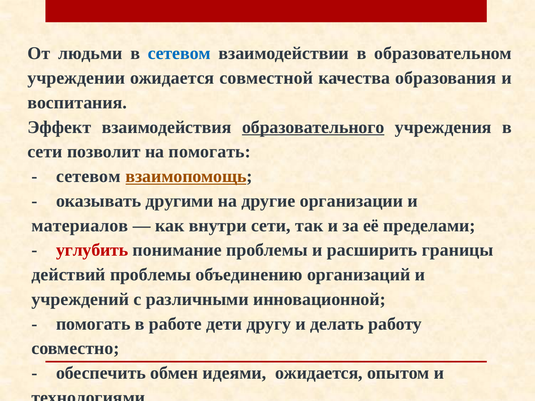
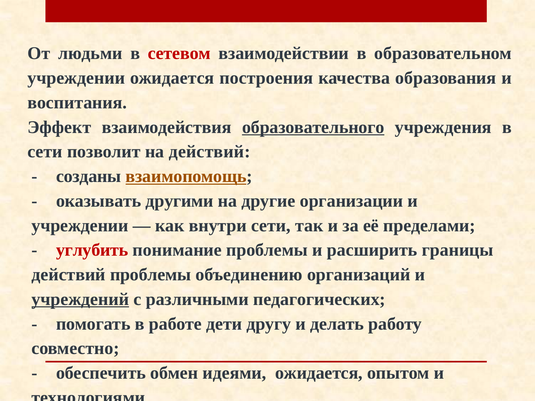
сетевом colour: blue -> red (179, 53)
совместной: совместной -> построения (266, 78)
на помогать: помогать -> действий (210, 152)
сетевом: сетевом -> созданы (89, 176)
материалов: материалов -> учреждении (80, 226)
учреждений underline: none -> present (80, 299)
инновационной: инновационной -> педагогических (319, 299)
